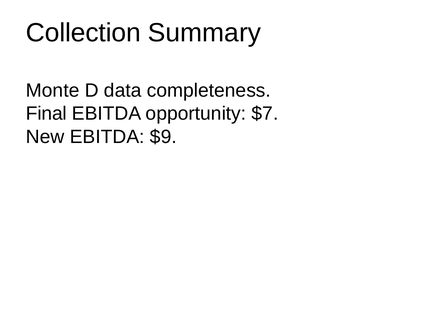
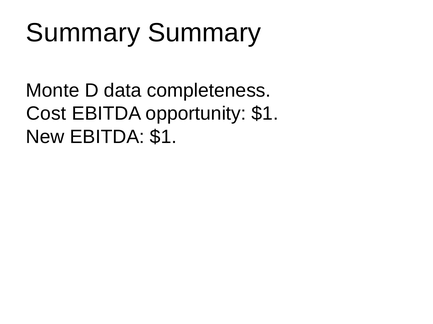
Collection: Collection -> Summary (83, 33)
Final: Final -> Cost (46, 114)
opportunity $7: $7 -> $1 (265, 114)
EBITDA $9: $9 -> $1 (163, 137)
